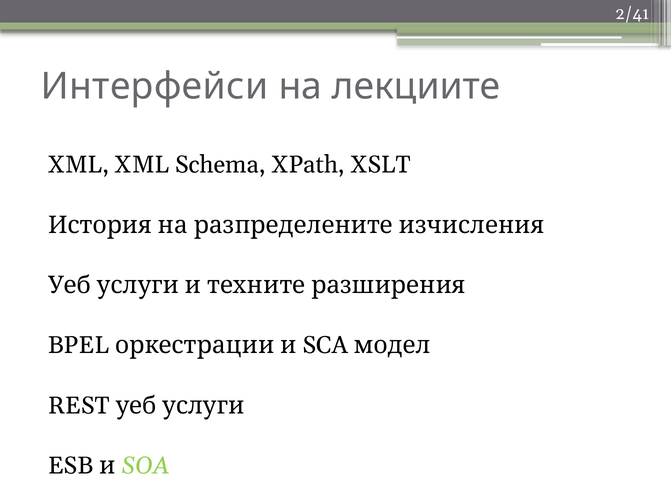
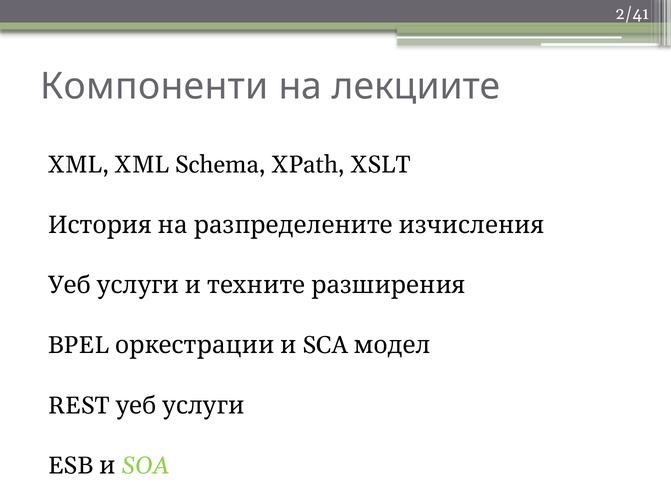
Интерфейси: Интерфейси -> Компоненти (154, 86)
